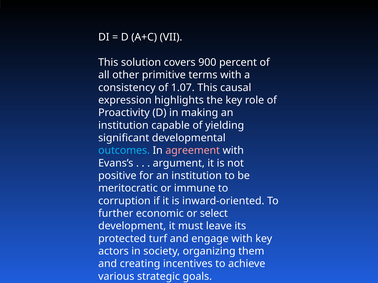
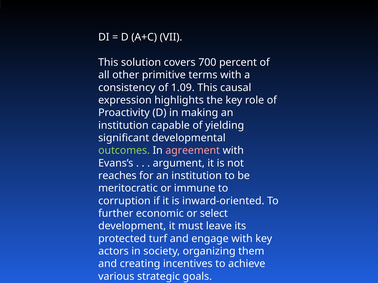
900: 900 -> 700 (207, 63)
1.07: 1.07 -> 1.09 (183, 88)
outcomes colour: light blue -> light green (124, 151)
positive: positive -> reaches (117, 176)
